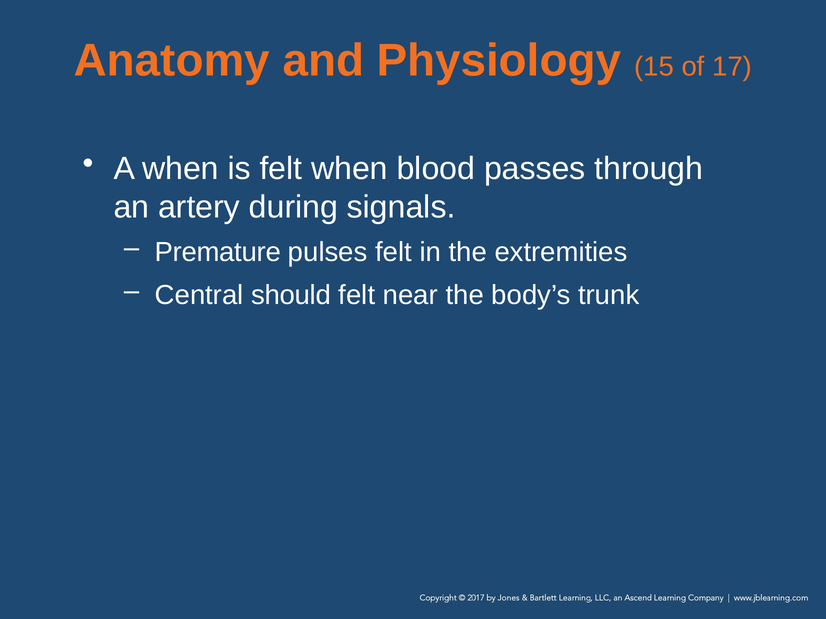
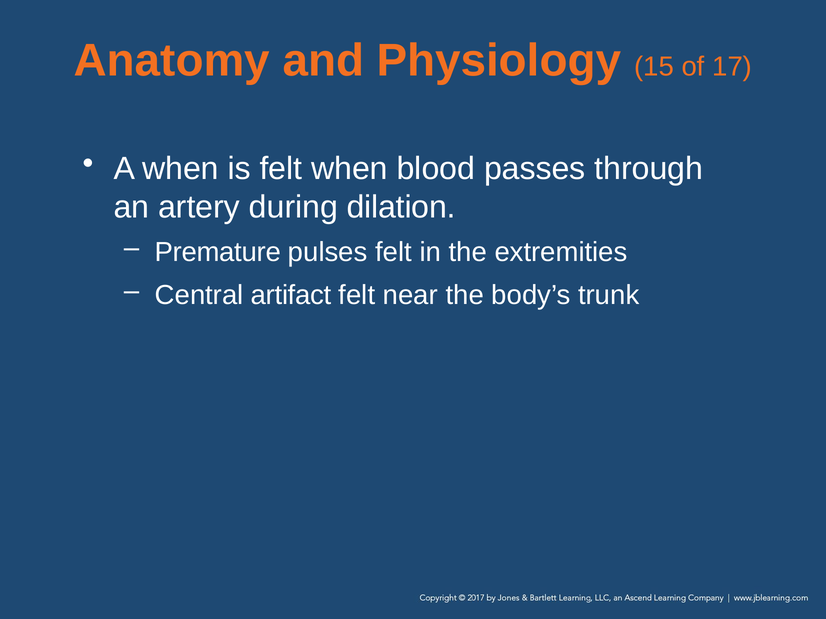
signals: signals -> dilation (401, 207)
should: should -> artifact (291, 295)
